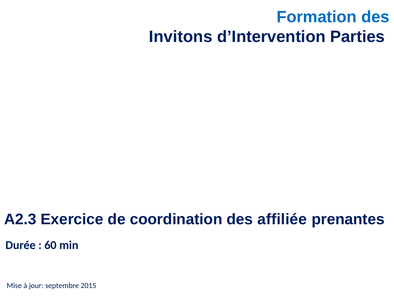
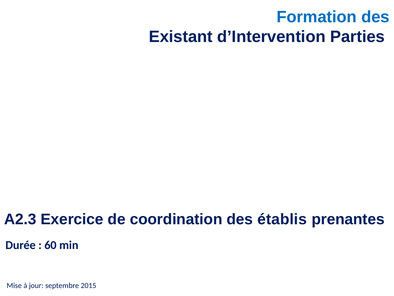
Invitons: Invitons -> Existant (181, 37)
affiliée: affiliée -> établis (282, 219)
